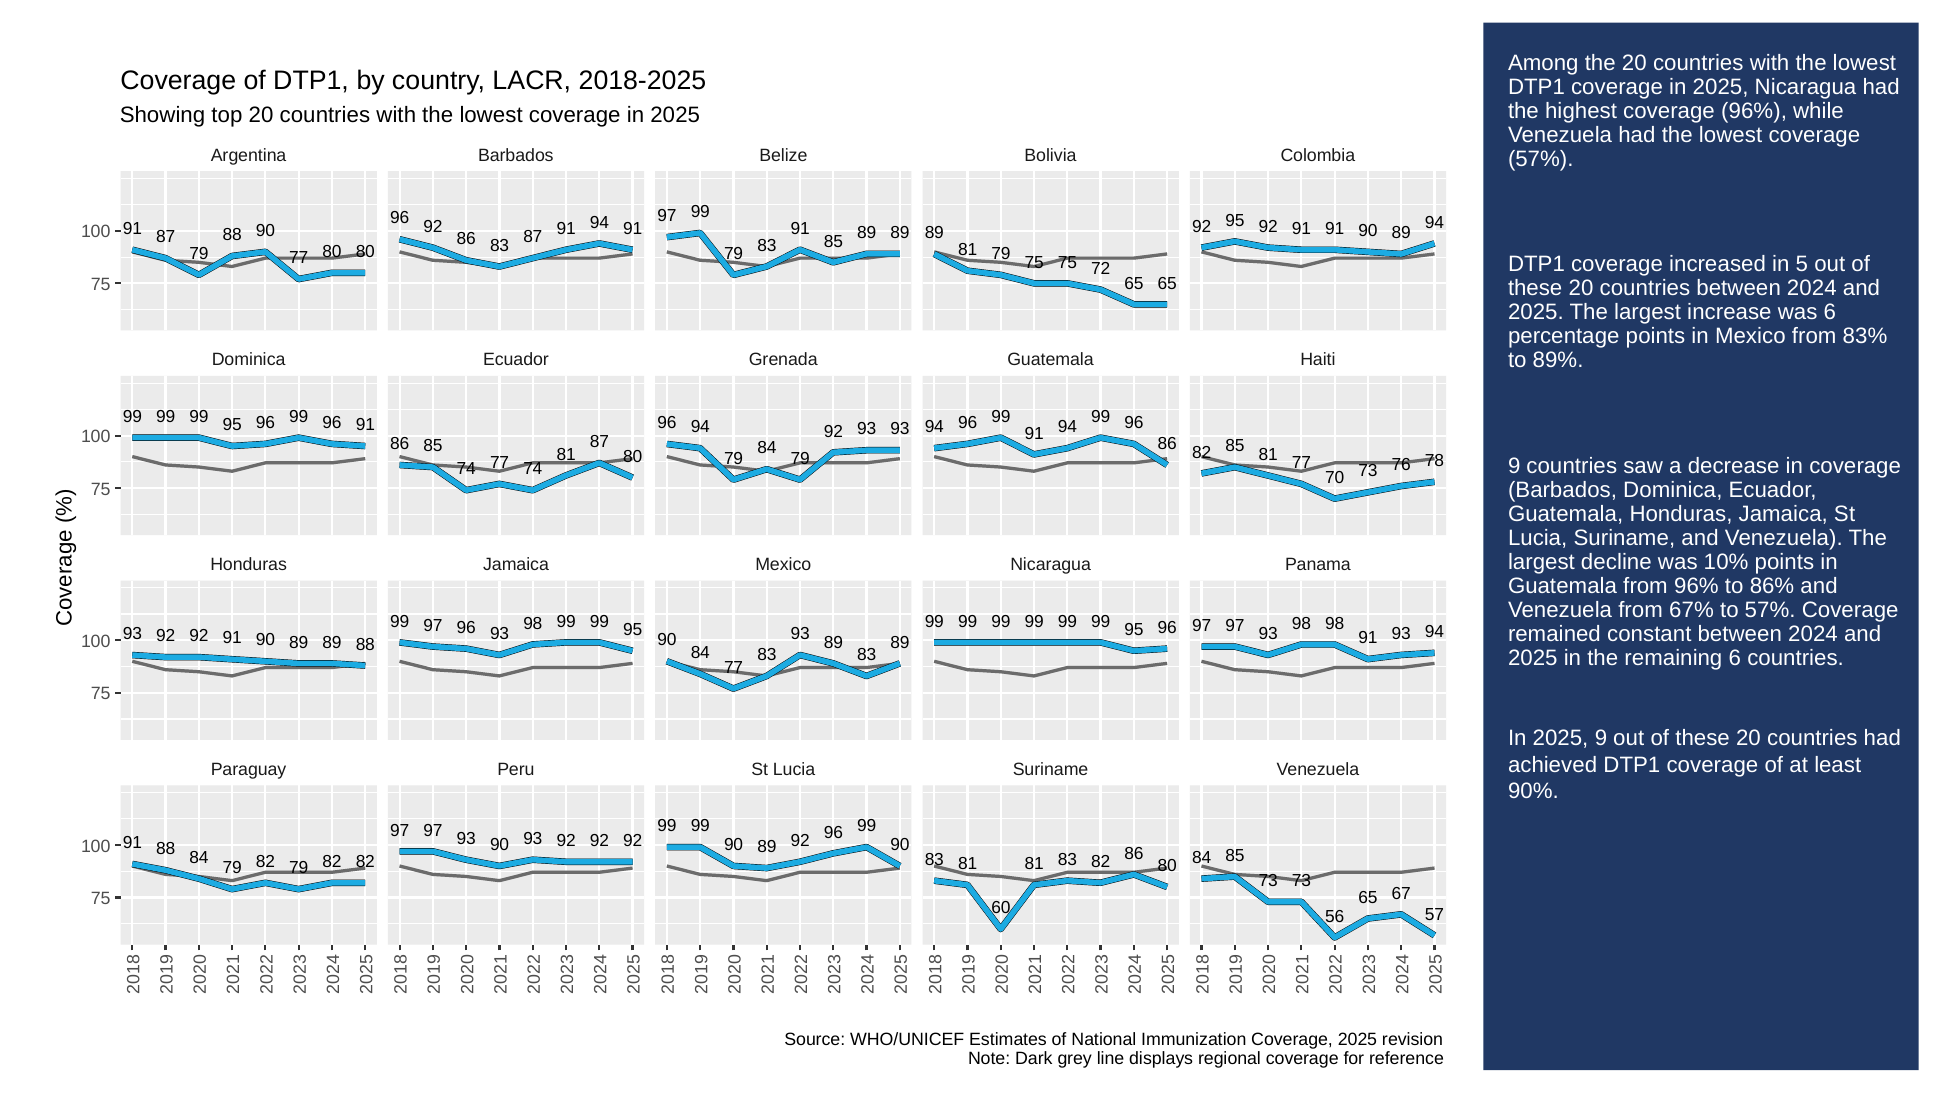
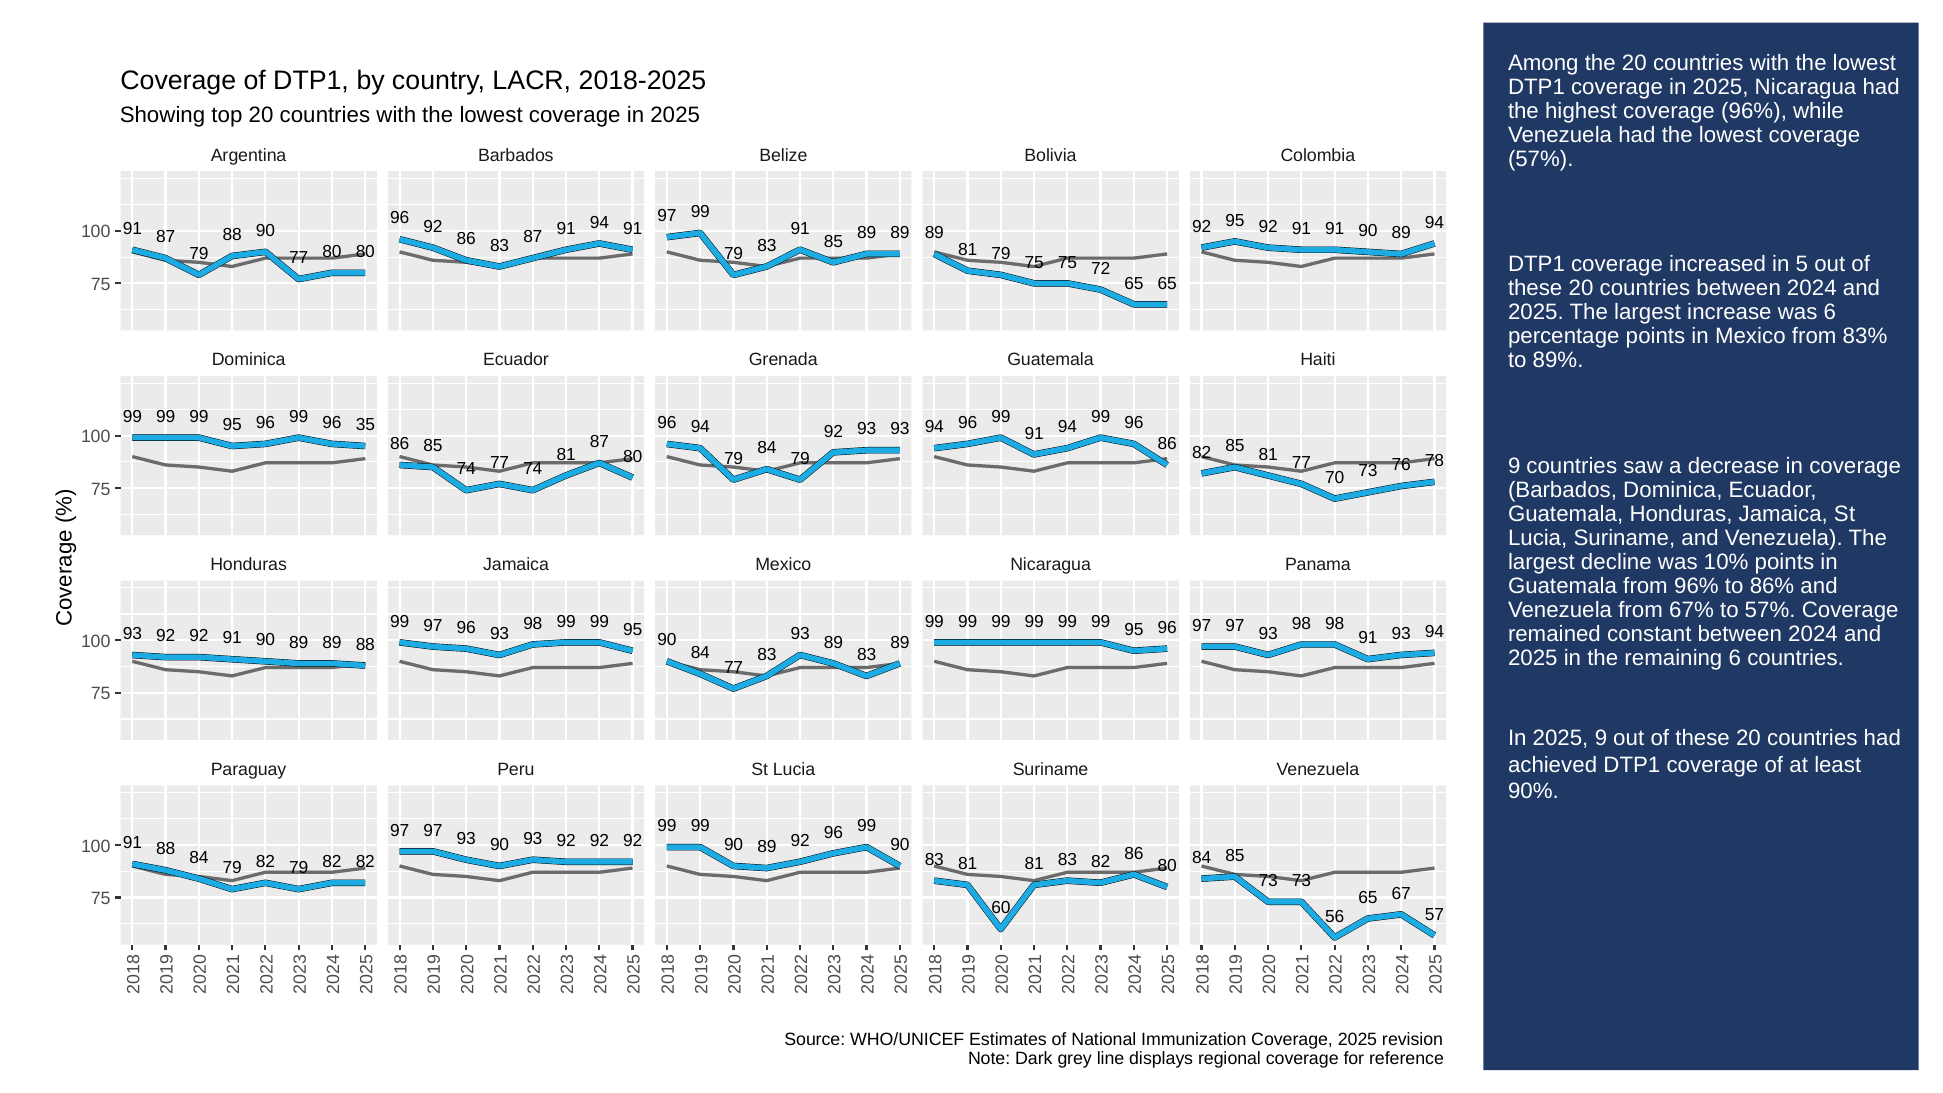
96 91: 91 -> 35 (365, 425)
